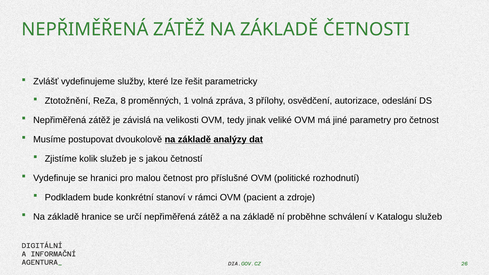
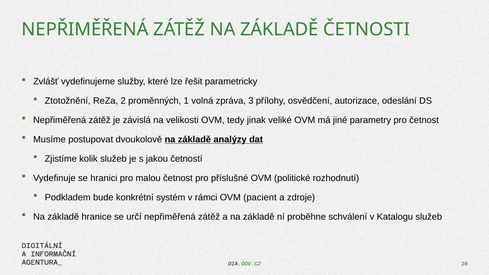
8: 8 -> 2 (123, 101)
stanoví: stanoví -> systém (171, 197)
